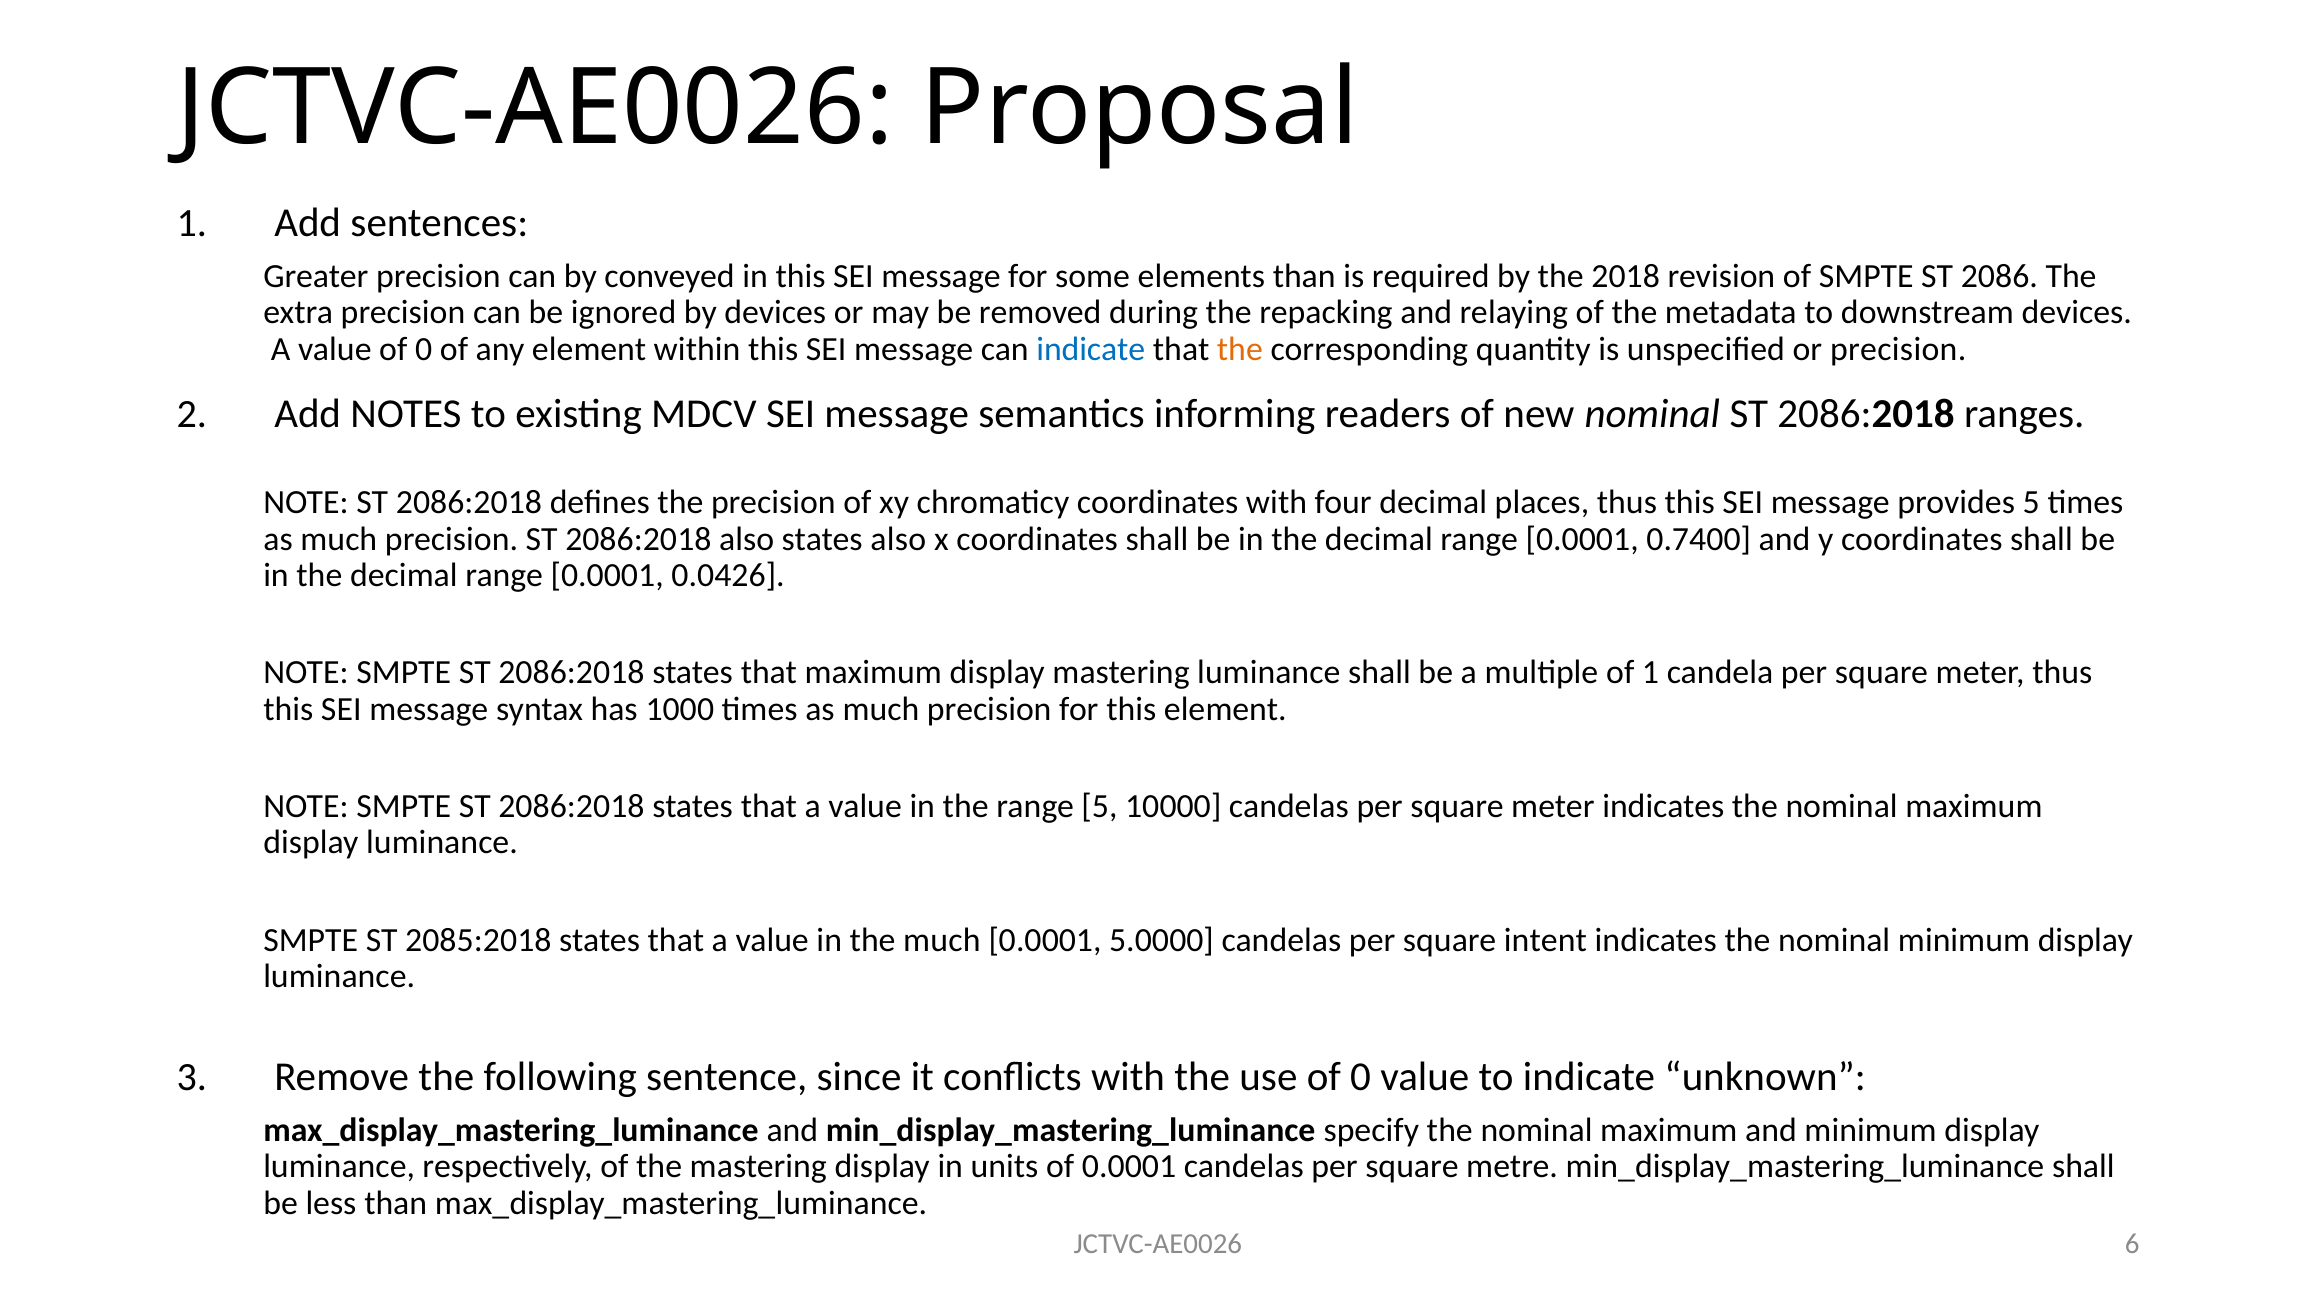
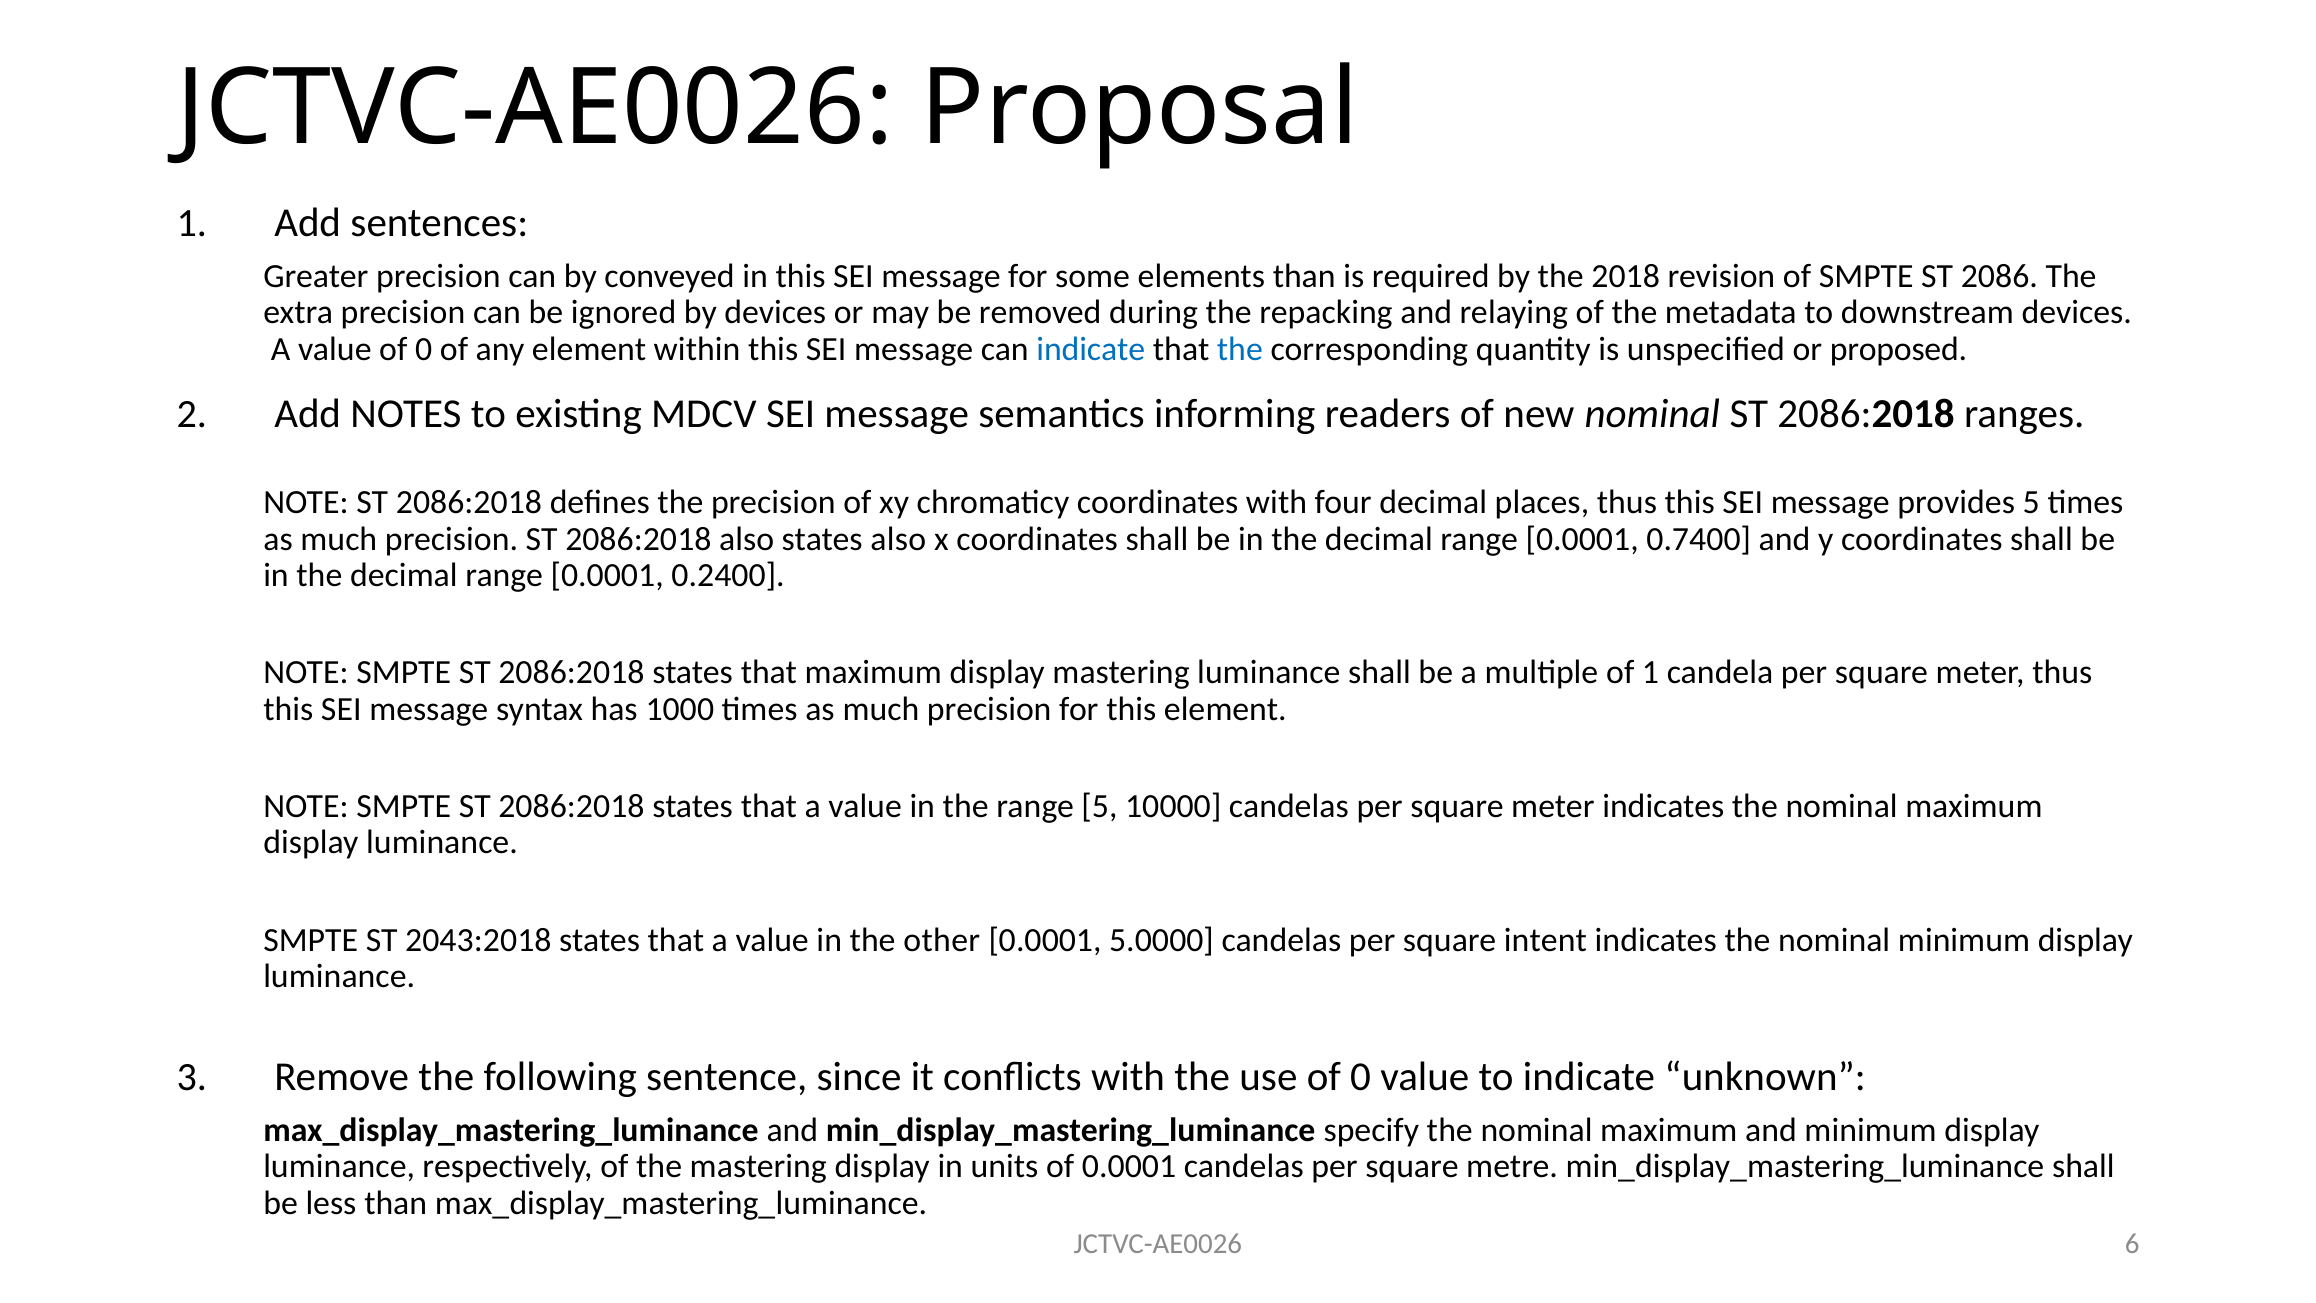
the colour: orange -> blue (1240, 349)
or precision: precision -> proposed (1898, 349)
0.0426: 0.0426 -> 0.2400 (728, 575)
2085:2018: 2085:2018 -> 2043:2018 (478, 940)
the much: much -> other (942, 940)
